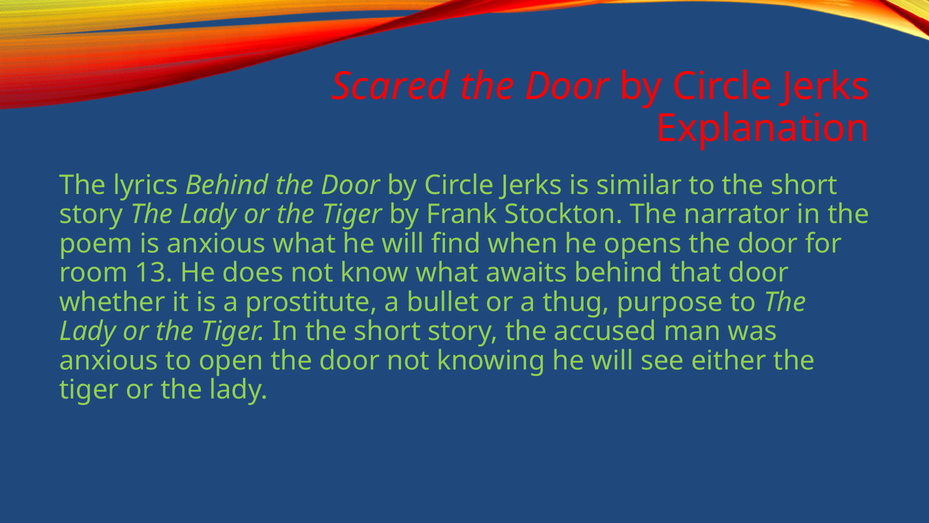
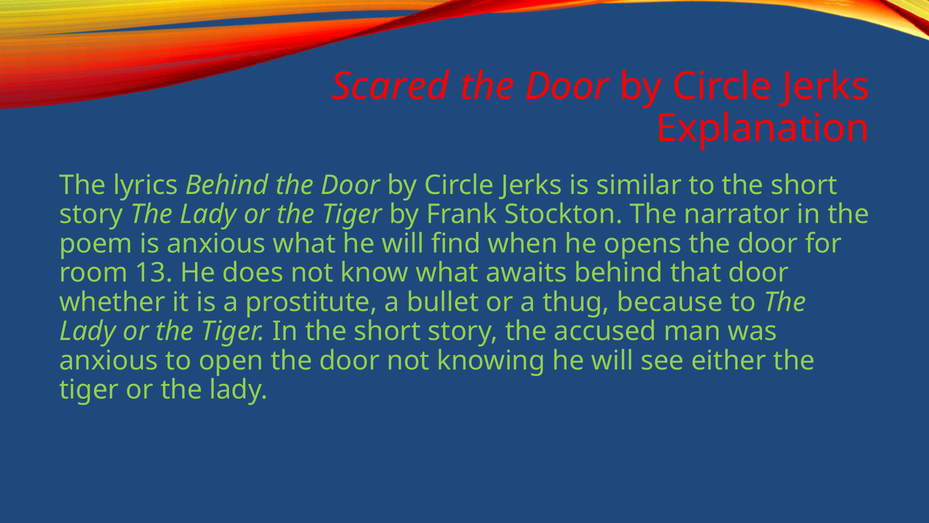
purpose: purpose -> because (670, 302)
